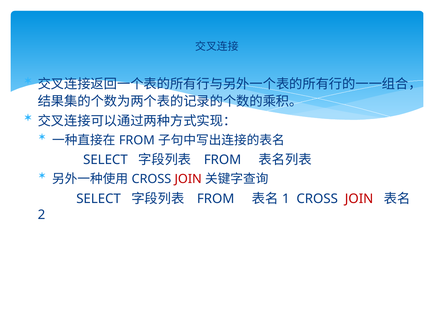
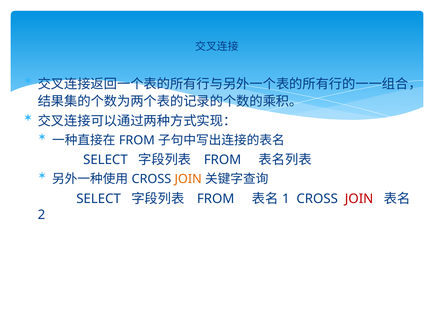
JOIN colour: red -> orange (188, 179)
